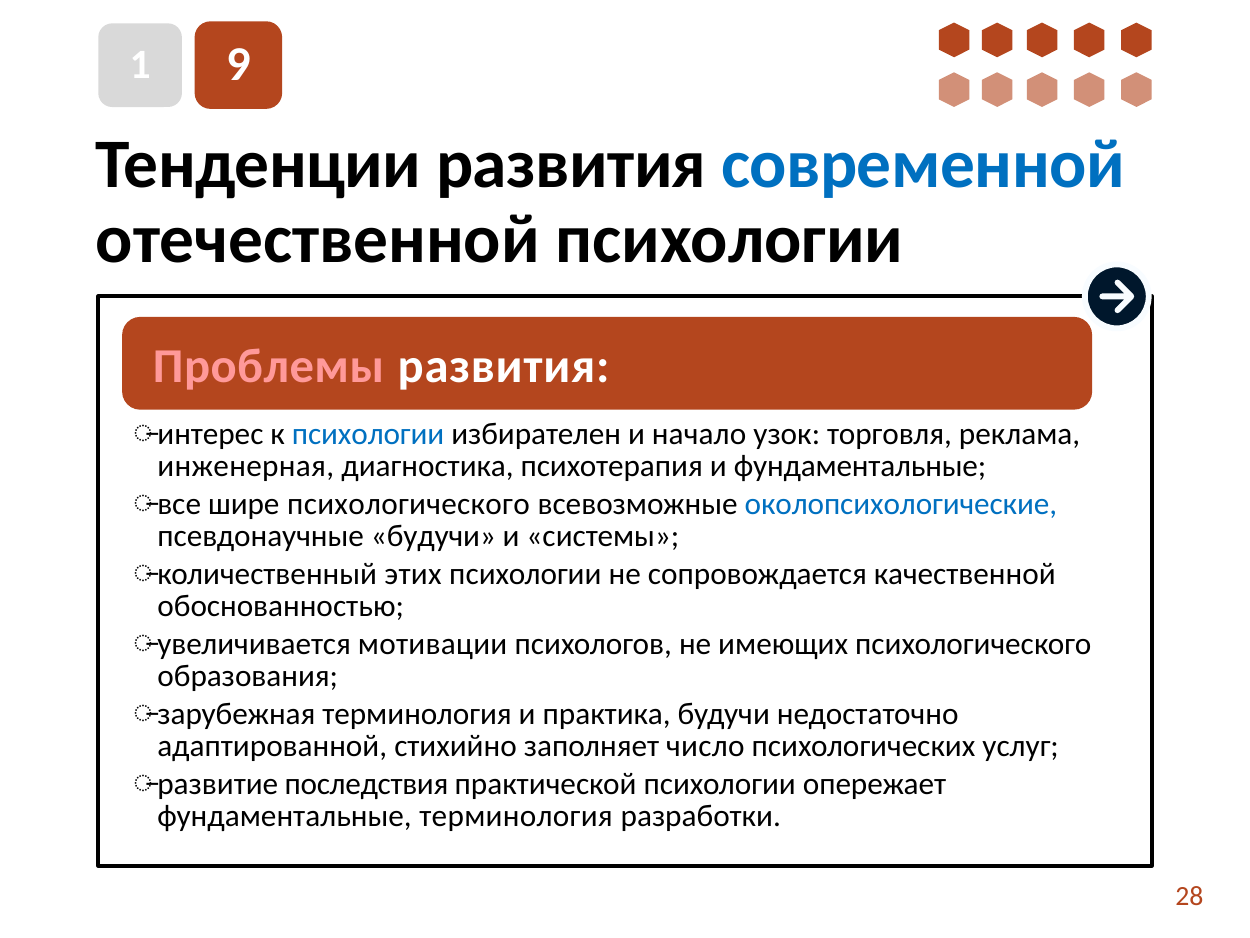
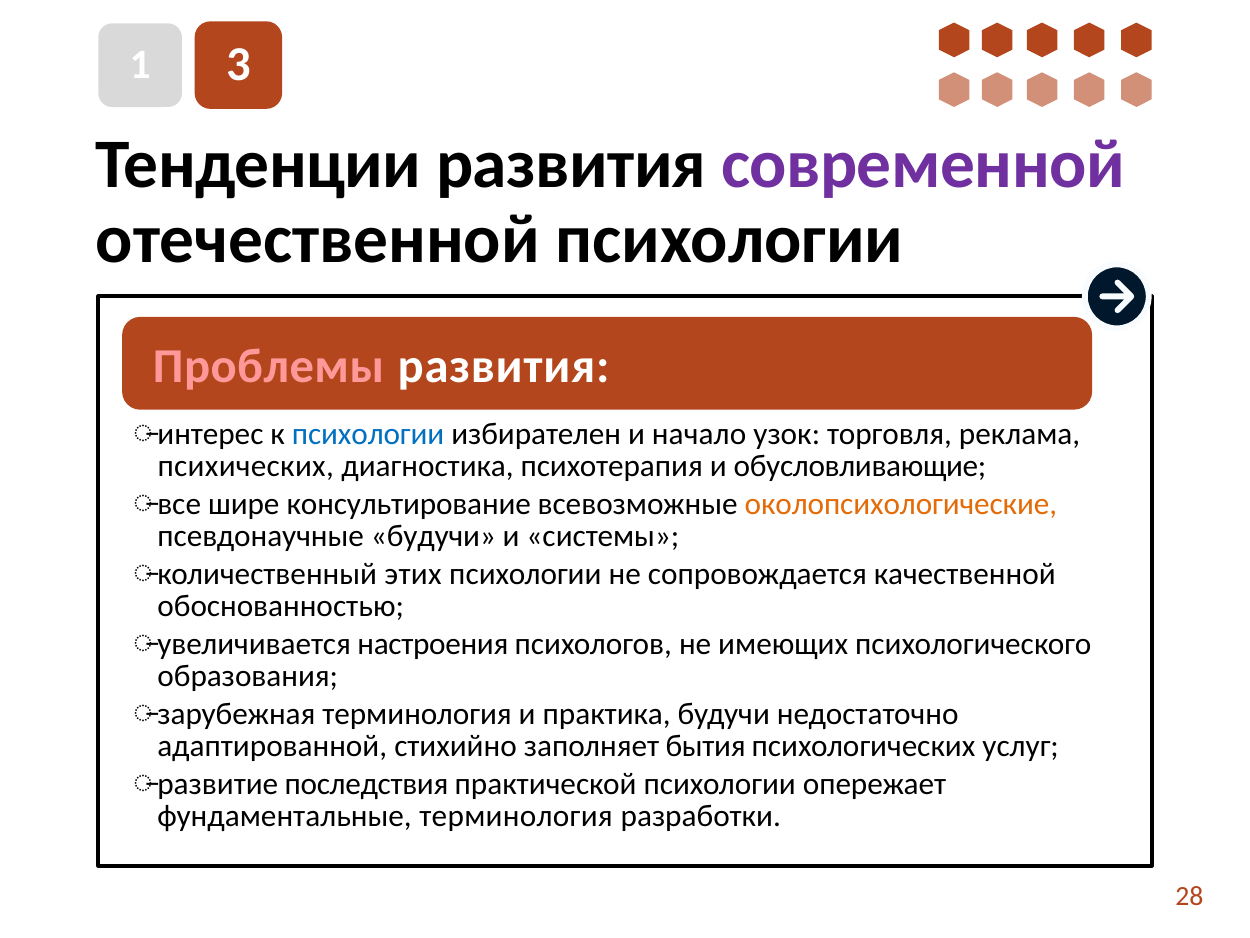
9: 9 -> 3 (238, 65)
современной colour: blue -> purple (923, 165)
инженерная: инженерная -> психических (246, 466)
и фундаментальные: фундаментальные -> обусловливающие (860, 466)
шире психологического: психологического -> консультирование (409, 504)
околопсихологические colour: blue -> orange (901, 504)
мотивации: мотивации -> настроения (433, 644)
число: число -> бытия (706, 746)
